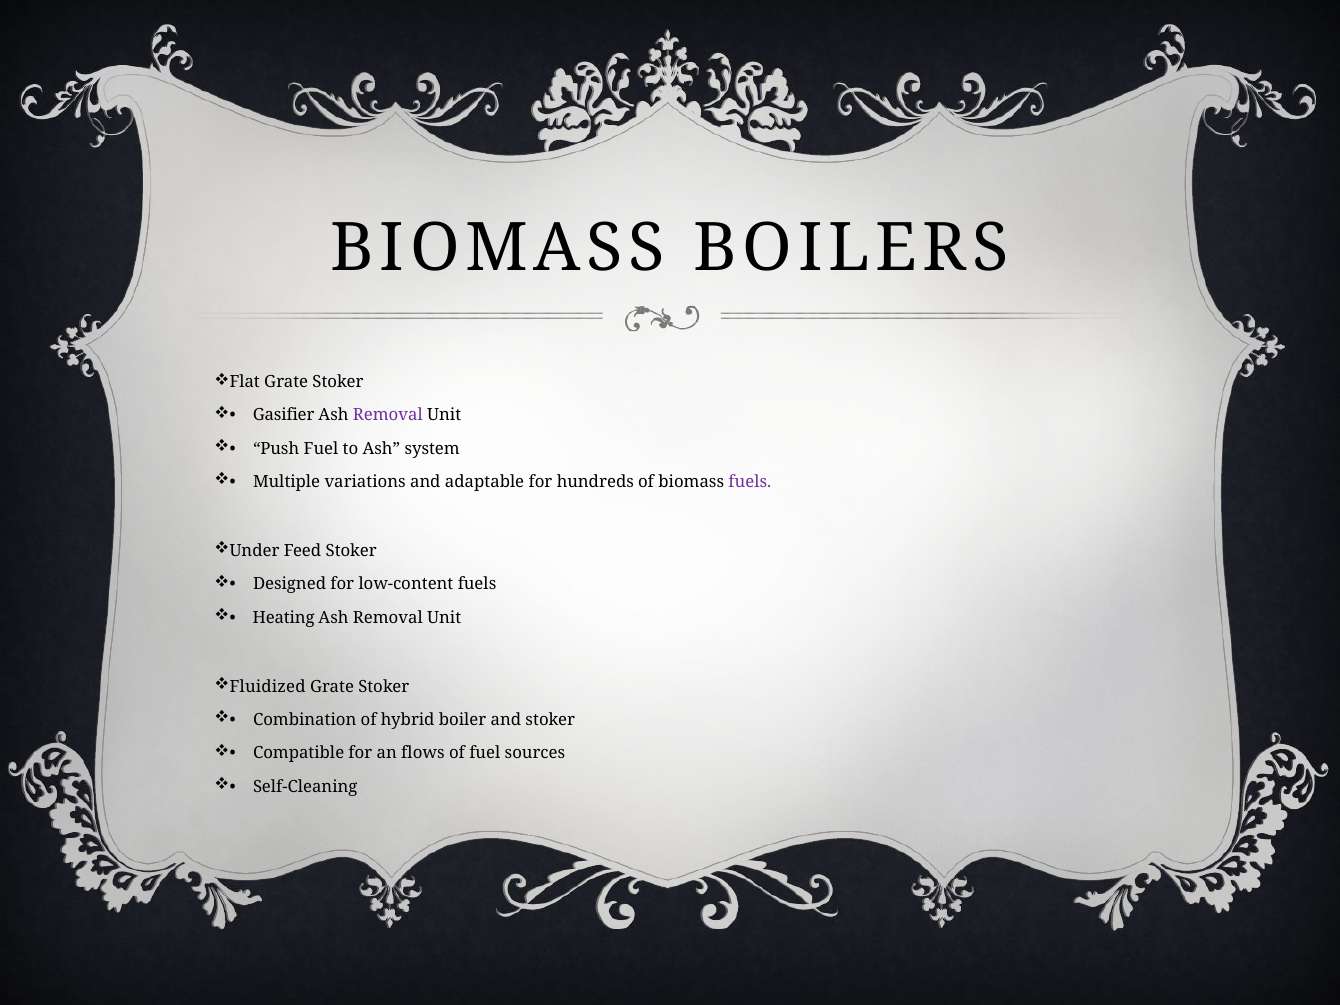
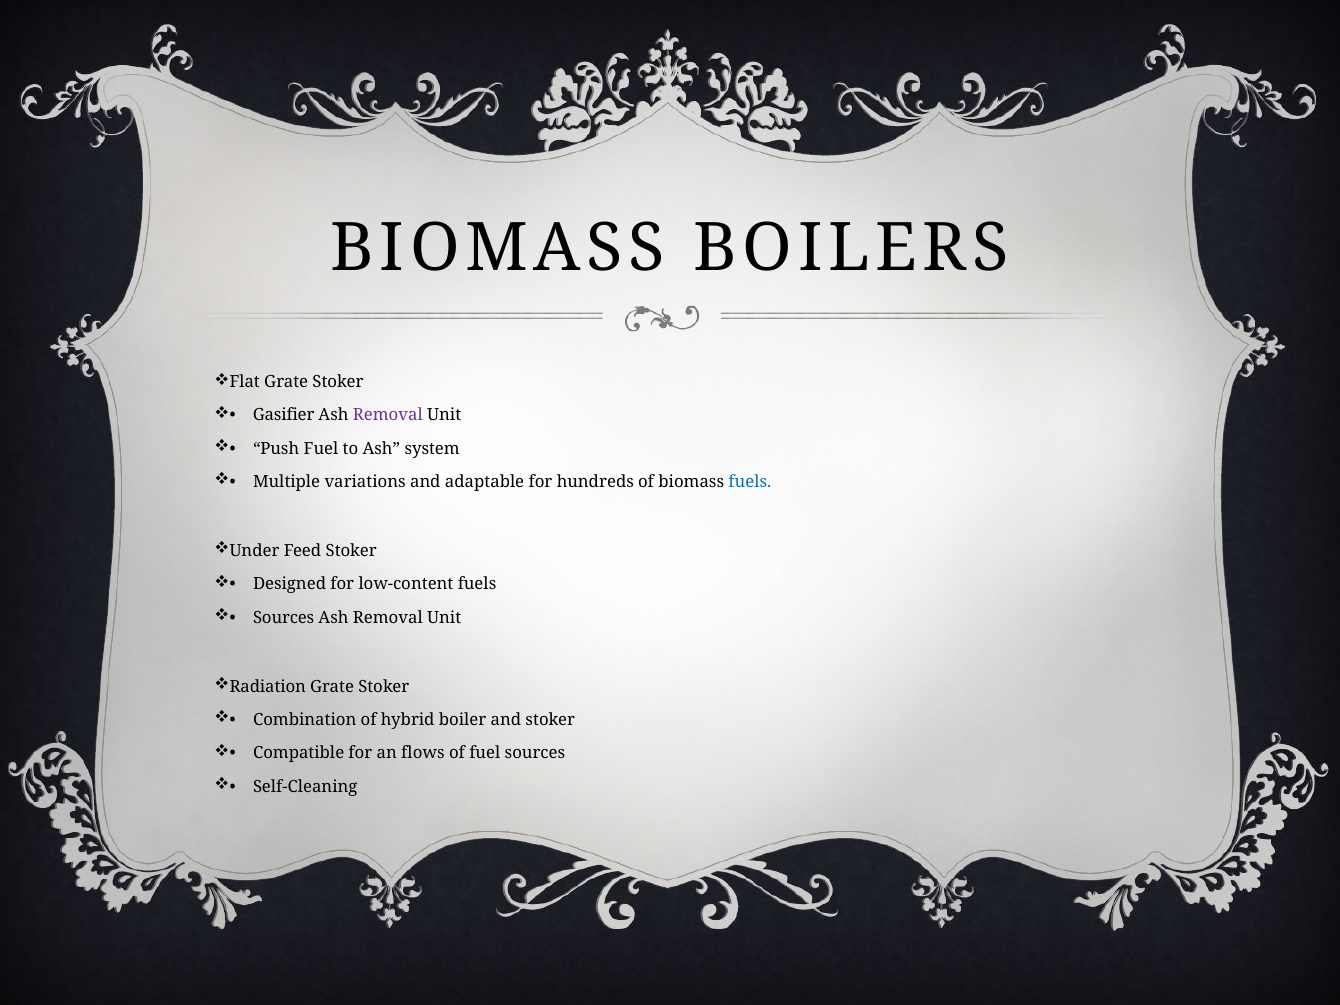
fuels colour: purple -> blue (750, 482)
Heating: Heating -> Sources (284, 618)
Fluidized: Fluidized -> Radiation (268, 687)
